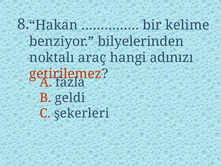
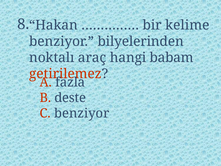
adınızı: adınızı -> babam (172, 58)
geldi: geldi -> deste (70, 98)
C şekerleri: şekerleri -> benziyor (82, 113)
